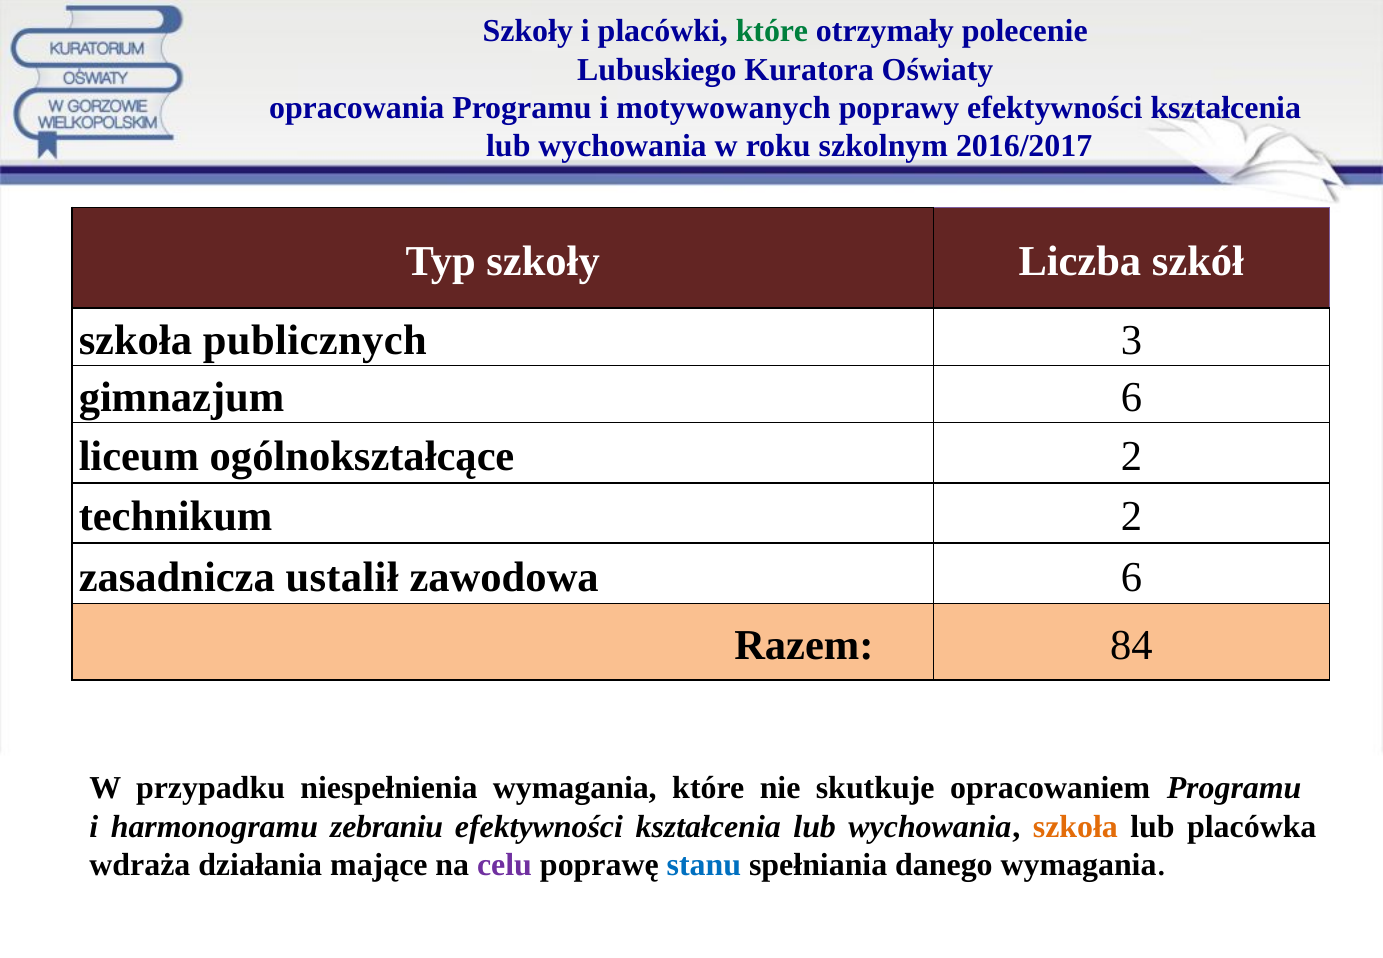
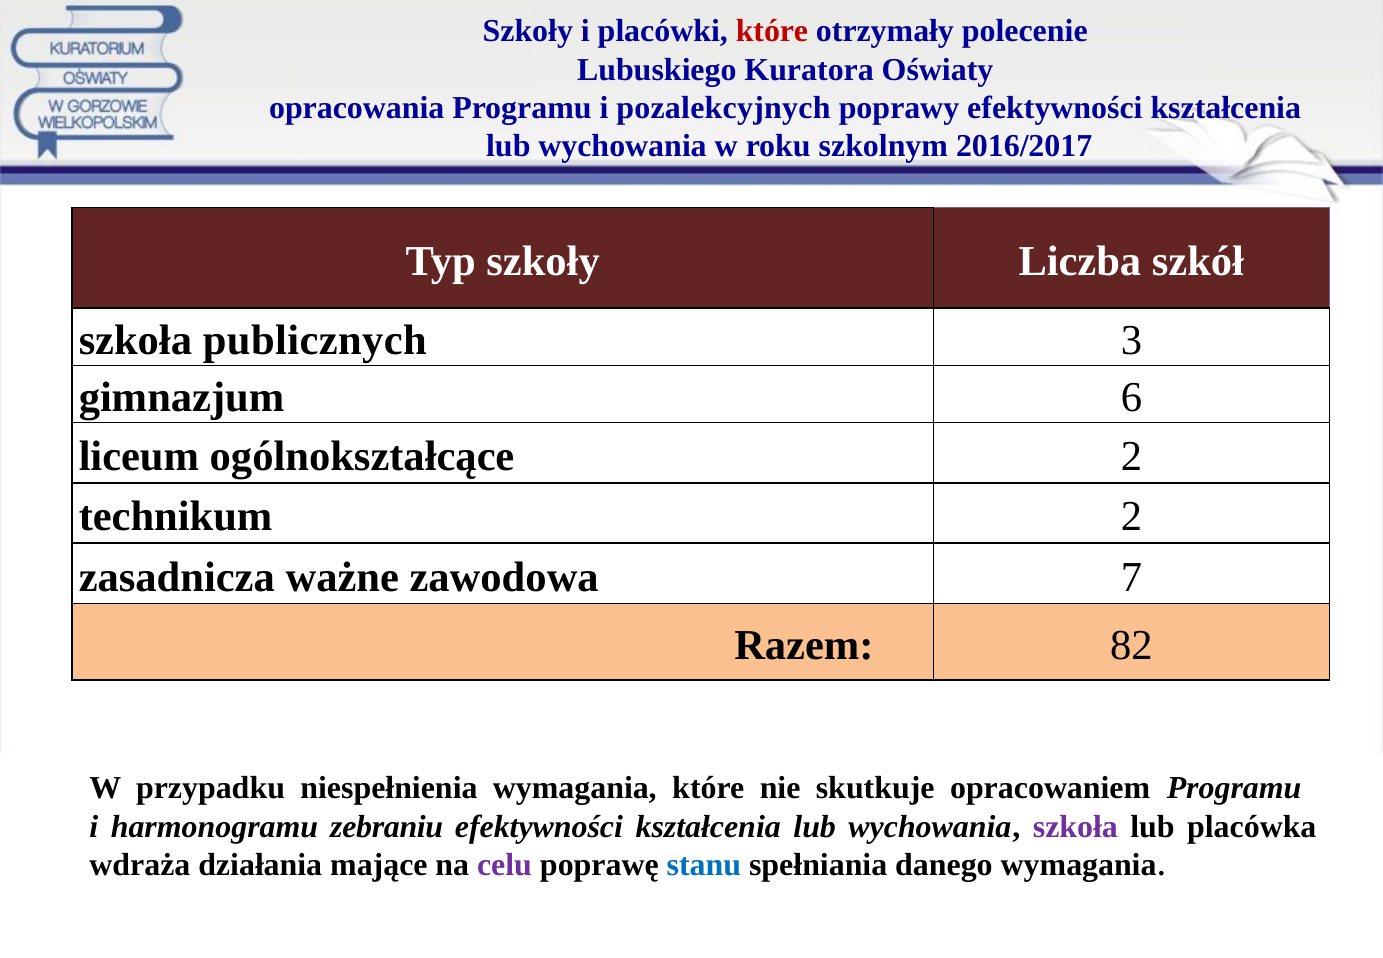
które colour: green -> red (772, 31)
motywowanych: motywowanych -> pozalekcyjnych (723, 108)
ustalił: ustalił -> ważne (342, 577)
zawodowa 6: 6 -> 7 (1131, 577)
84: 84 -> 82 (1131, 645)
szkoła colour: orange -> purple (1075, 826)
